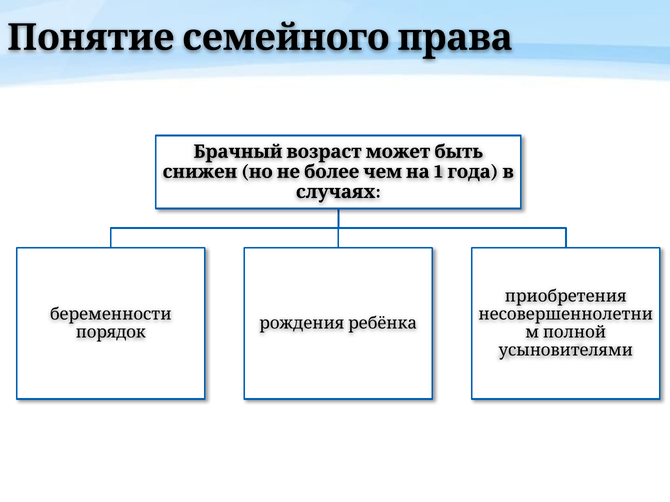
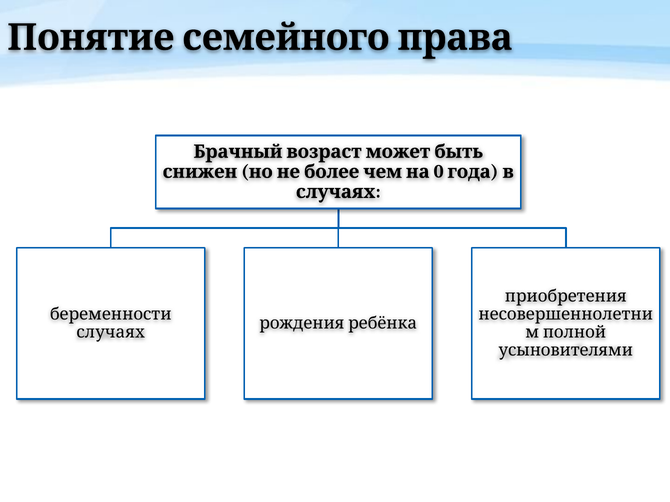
1: 1 -> 0 (439, 172)
порядок: порядок -> случаях (111, 333)
